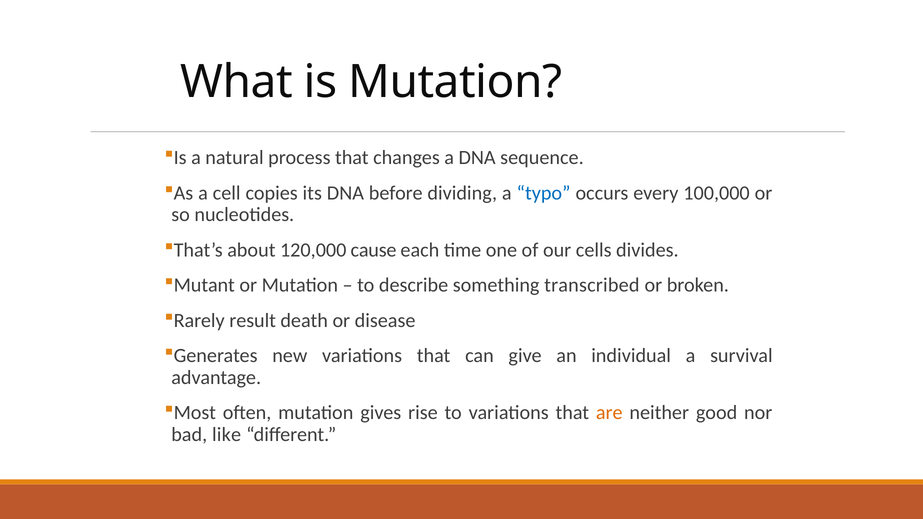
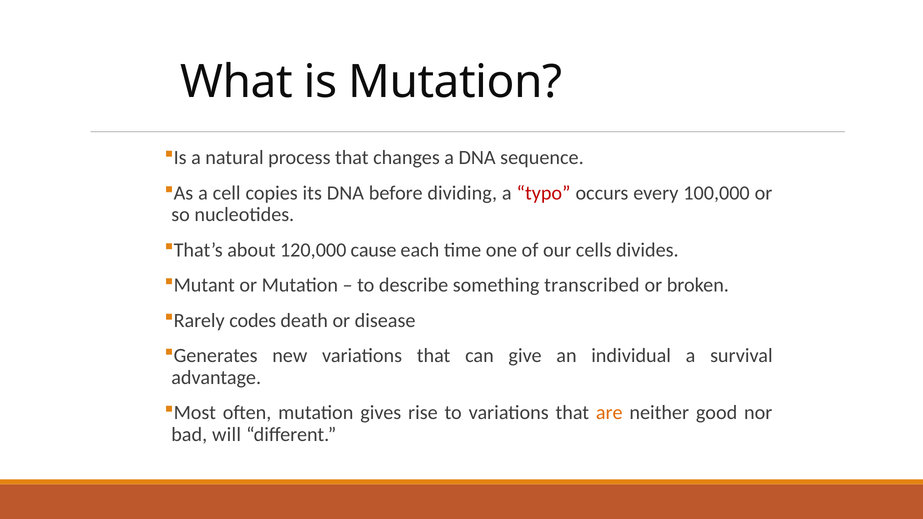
typo colour: blue -> red (544, 193)
result: result -> codes (253, 321)
like: like -> will (227, 435)
